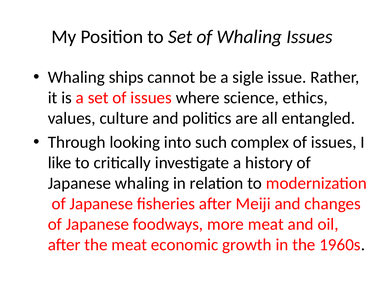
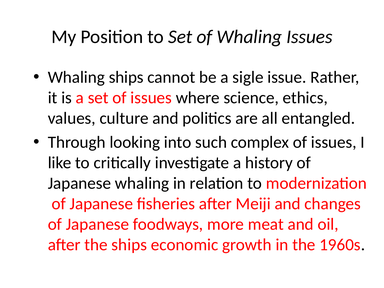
the meat: meat -> ships (129, 245)
